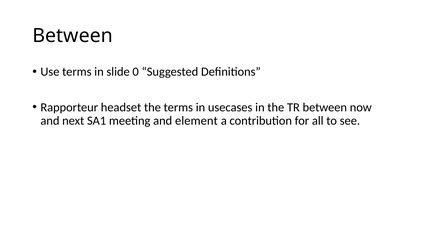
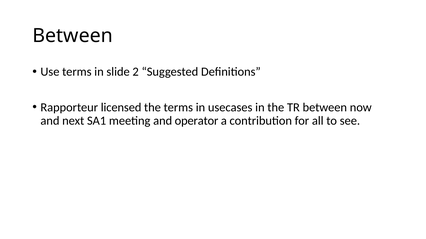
0: 0 -> 2 (136, 72)
headset: headset -> licensed (121, 108)
element: element -> operator (197, 121)
